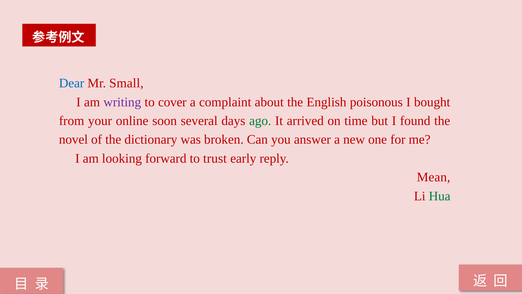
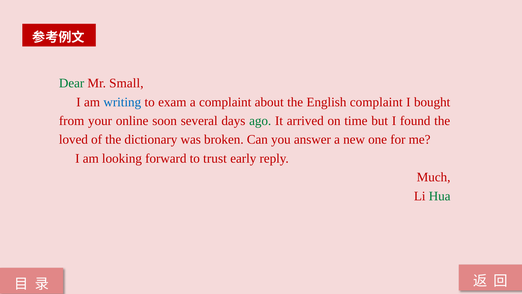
Dear colour: blue -> green (72, 83)
writing colour: purple -> blue (122, 102)
cover: cover -> exam (172, 102)
English poisonous: poisonous -> complaint (376, 102)
novel: novel -> loved (73, 139)
Mean: Mean -> Much (434, 177)
